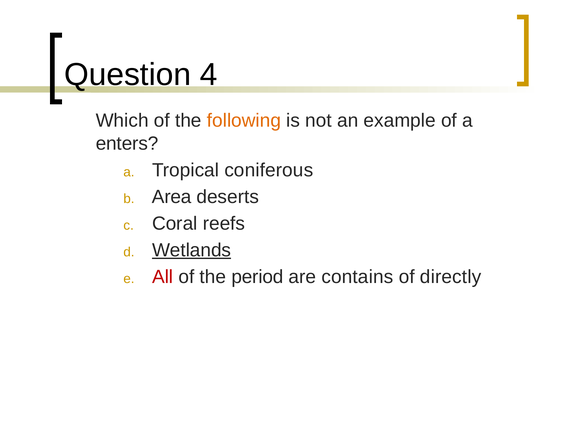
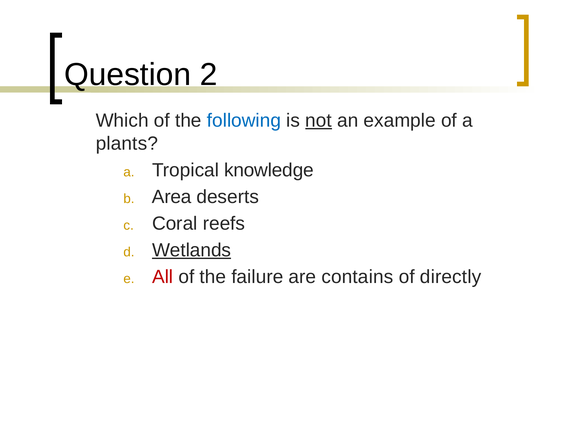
4: 4 -> 2 (209, 75)
following colour: orange -> blue (244, 121)
not underline: none -> present (319, 121)
enters: enters -> plants (127, 143)
coniferous: coniferous -> knowledge (269, 170)
period: period -> failure (257, 277)
